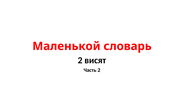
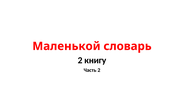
висят: висят -> книгу (95, 60)
